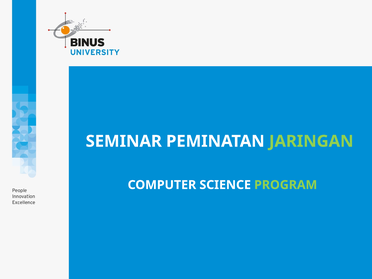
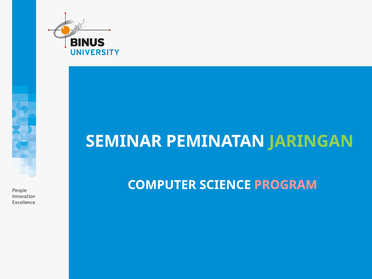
PROGRAM colour: light green -> pink (286, 185)
